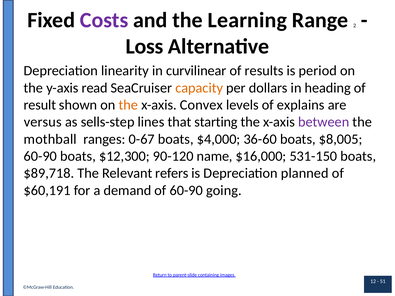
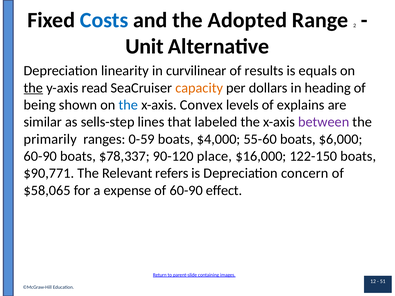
Costs colour: purple -> blue (104, 20)
Learning: Learning -> Adopted (247, 20)
Loss: Loss -> Unit (144, 46)
period: period -> equals (318, 71)
the underline: none -> present (33, 88)
result: result -> being (40, 105)
the colour: orange -> blue (128, 105)
versus: versus -> similar (43, 122)
starting: starting -> labeled (216, 122)
mothball: mothball -> primarily (50, 139)
0-67: 0-67 -> 0-59 (142, 139)
36-60: 36-60 -> 55-60 (260, 139)
$8,005: $8,005 -> $6,000 (341, 139)
$12,300: $12,300 -> $78,337 (124, 156)
name: name -> place (214, 156)
531-150: 531-150 -> 122-150 (313, 156)
$89,718: $89,718 -> $90,771 (49, 173)
planned: planned -> concern (305, 173)
$60,191: $60,191 -> $58,065 (47, 191)
demand: demand -> expense (127, 191)
going: going -> effect (224, 191)
